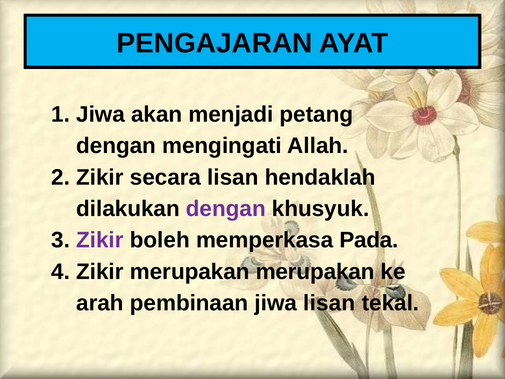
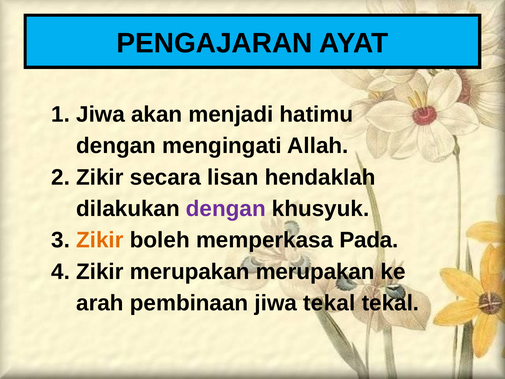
petang: petang -> hatimu (316, 114)
Zikir colour: purple -> orange (100, 240)
jiwa lisan: lisan -> tekal (329, 303)
